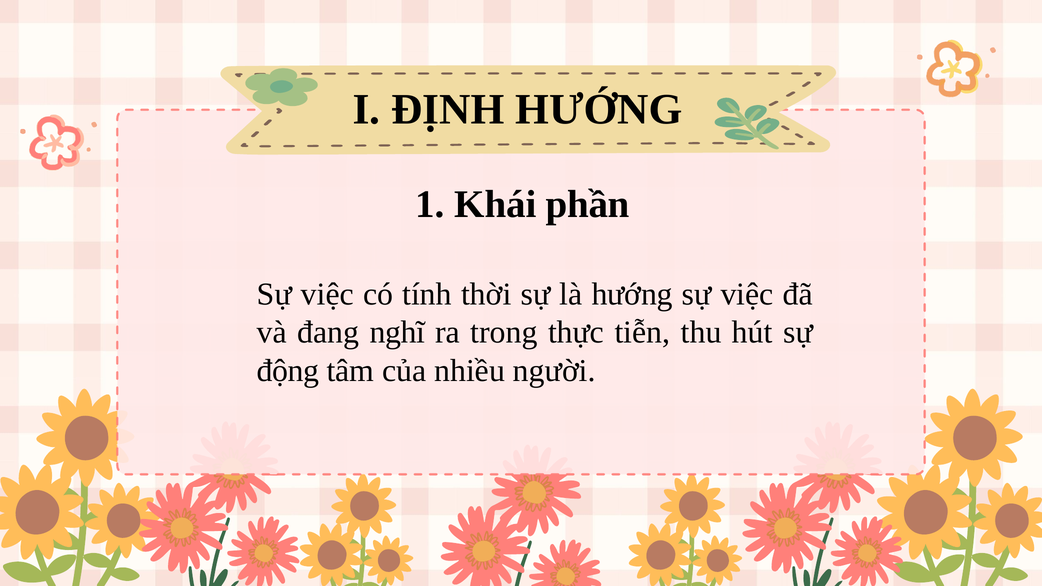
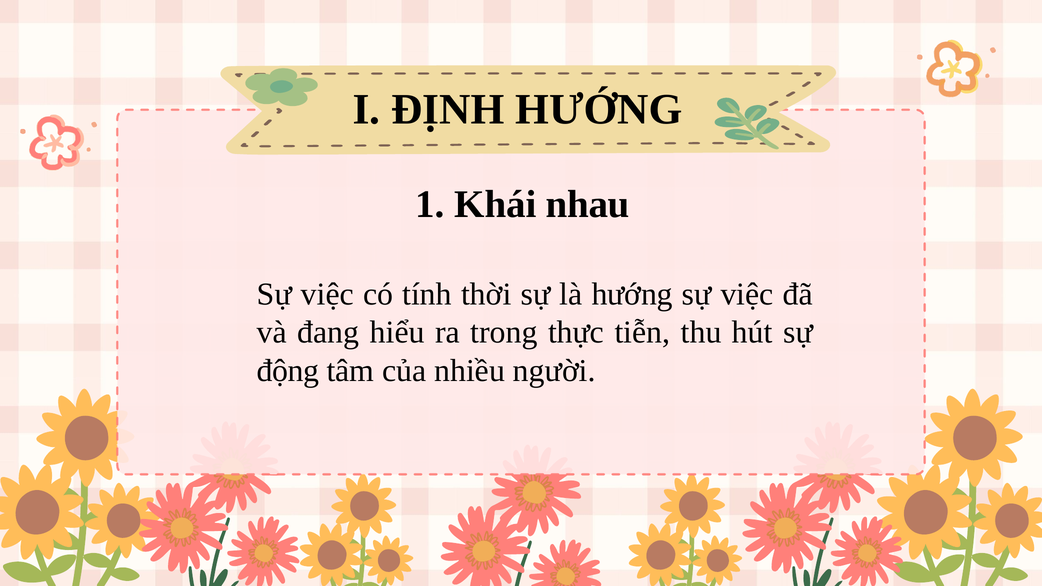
phần: phần -> nhau (588, 205)
nghĩ: nghĩ -> hiểu (397, 332)
